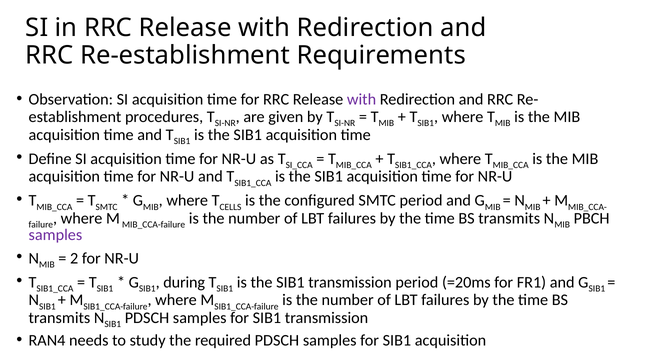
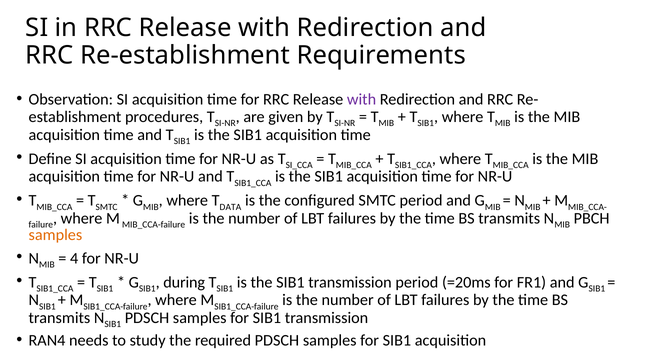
CELLS: CELLS -> DATA (230, 207)
samples colour: purple -> orange (55, 235)
2: 2 -> 4 (74, 259)
